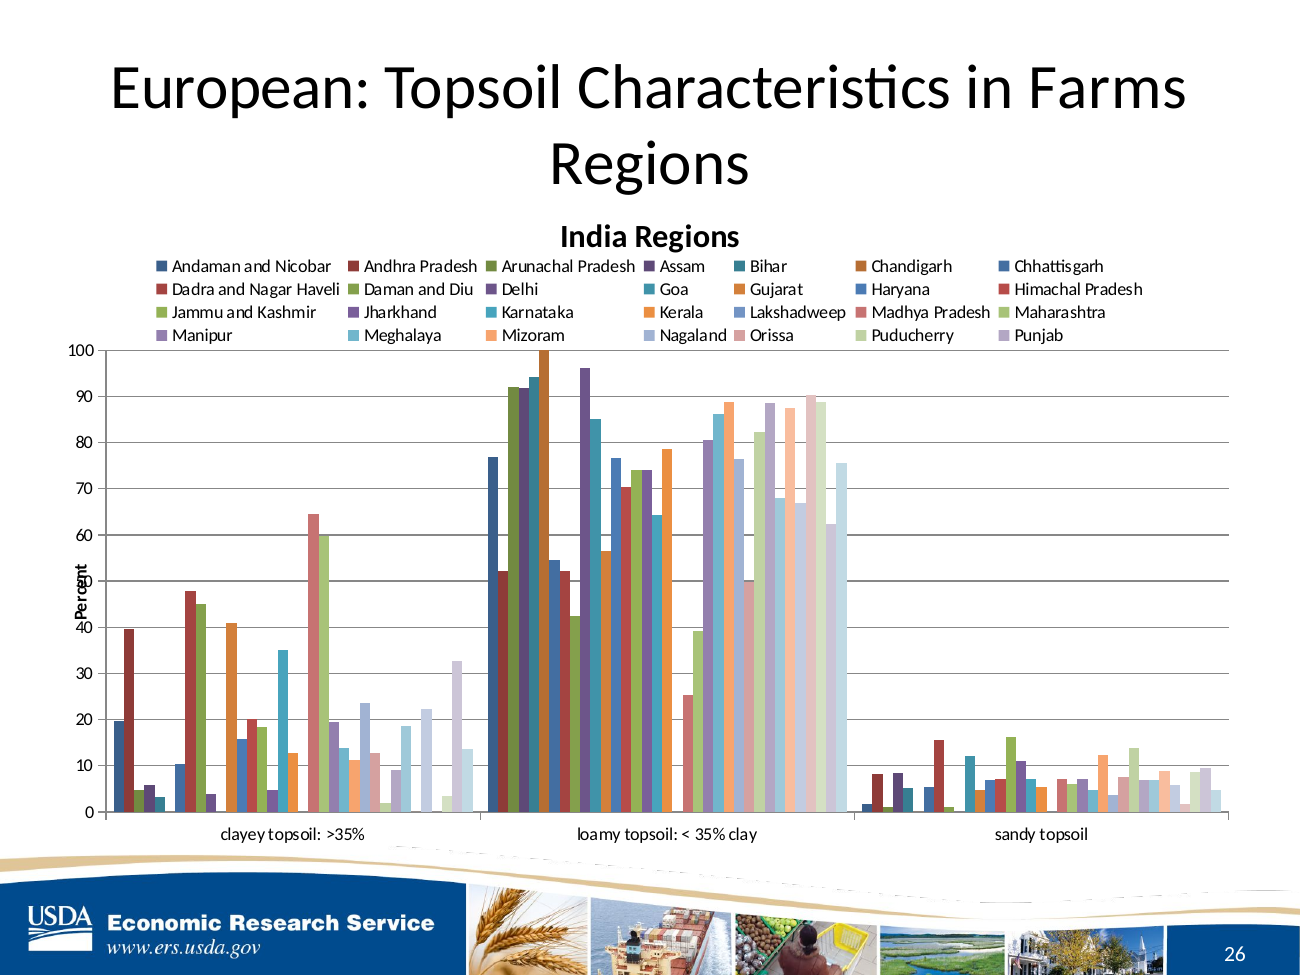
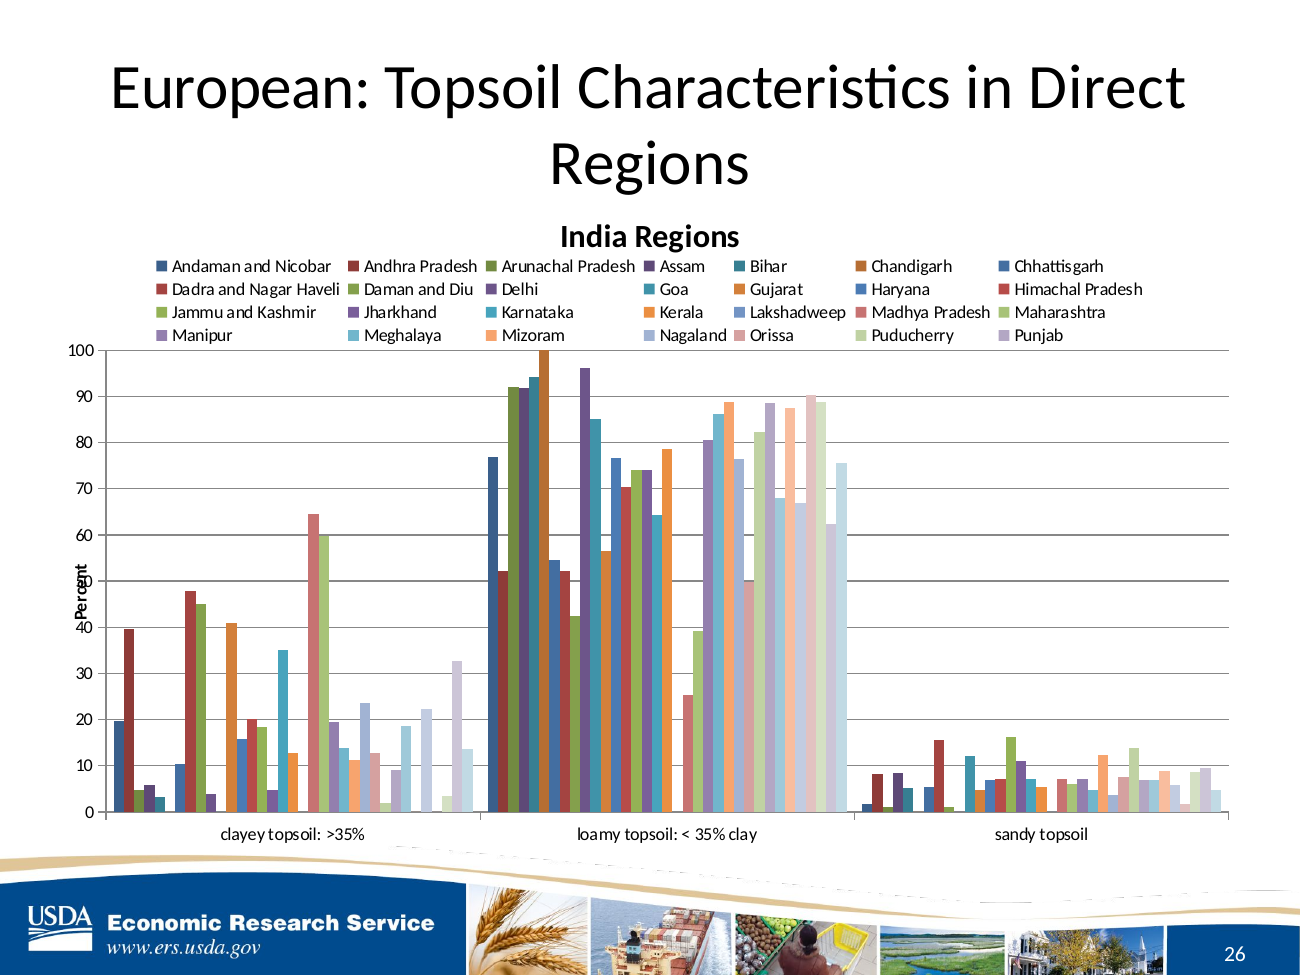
Farms: Farms -> Direct (1108, 88)
